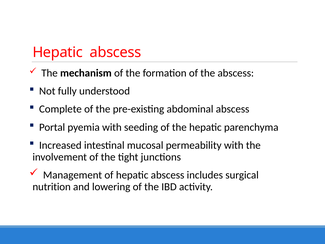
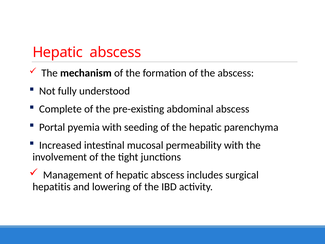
nutrition: nutrition -> hepatitis (52, 186)
